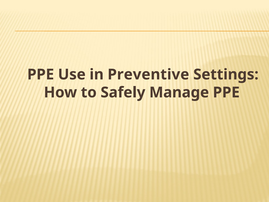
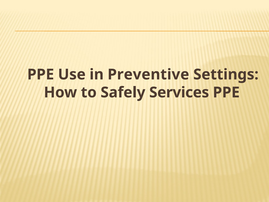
Manage: Manage -> Services (179, 92)
